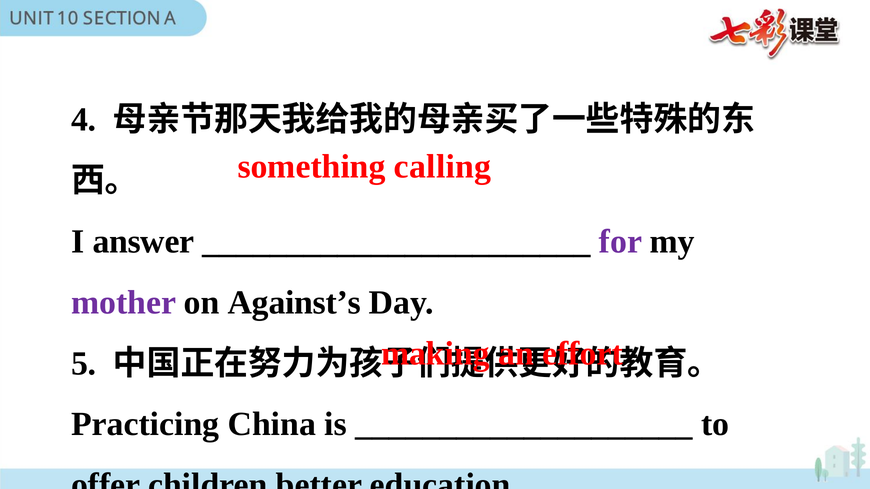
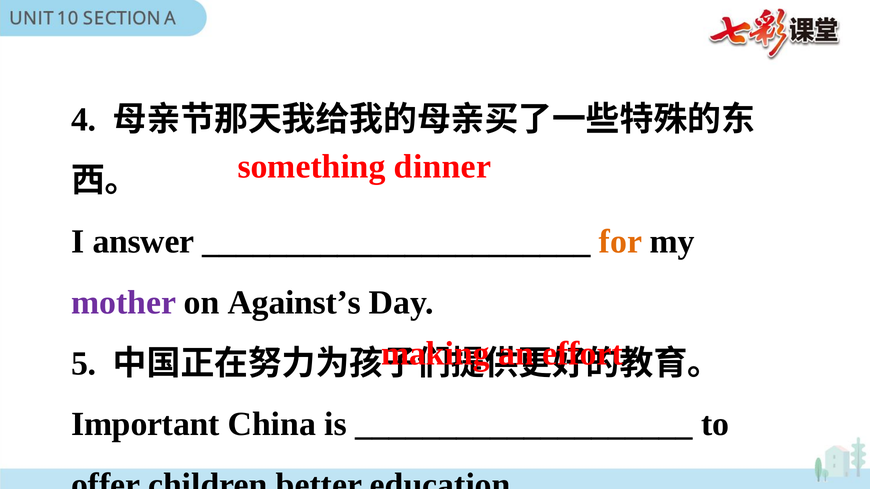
calling: calling -> dinner (443, 166)
for colour: purple -> orange (621, 242)
Practicing: Practicing -> Important (145, 425)
